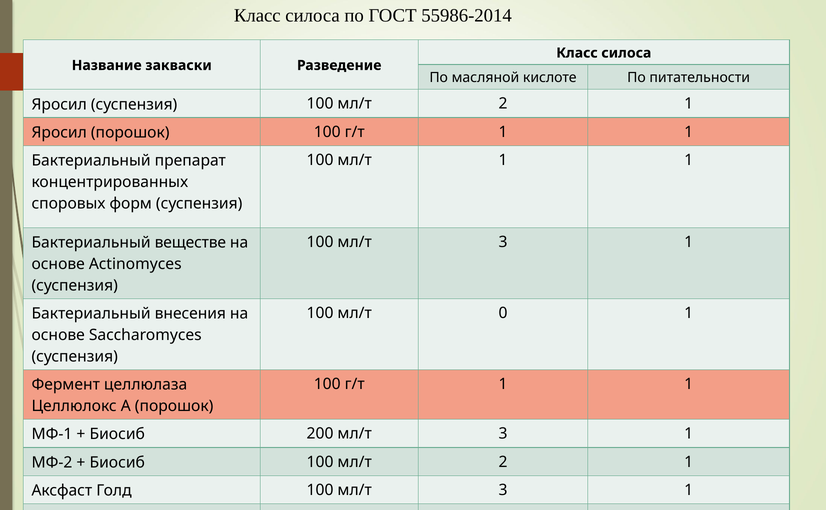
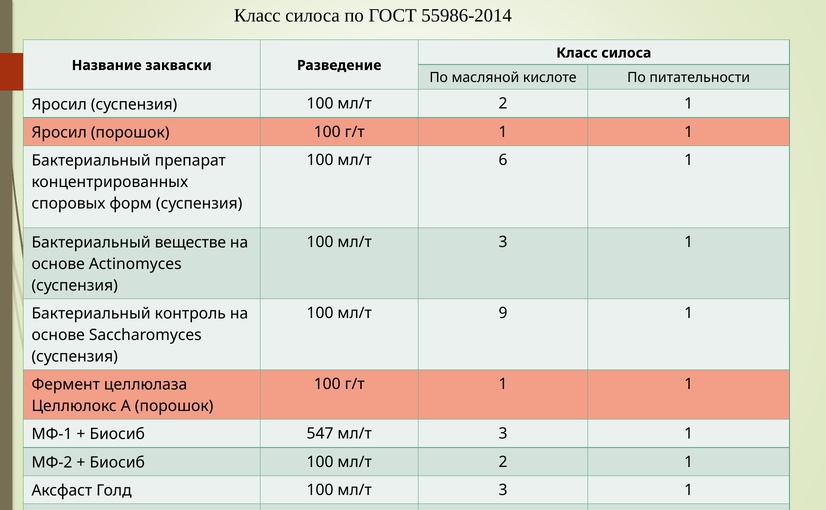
мл/т 1: 1 -> 6 (503, 160)
0: 0 -> 9 (503, 313)
Бактериальный внесения: внесения -> контроль (190, 313)
200: 200 -> 547 (320, 433)
